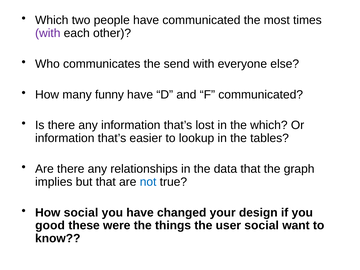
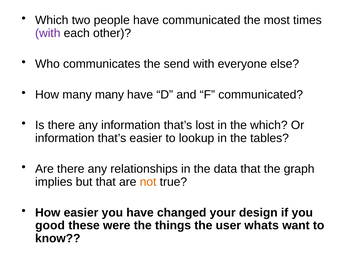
many funny: funny -> many (109, 95)
not colour: blue -> orange (148, 182)
How social: social -> easier (81, 213)
user social: social -> whats (262, 226)
